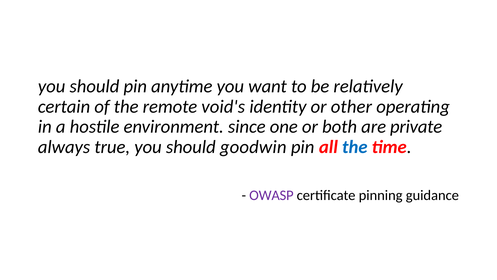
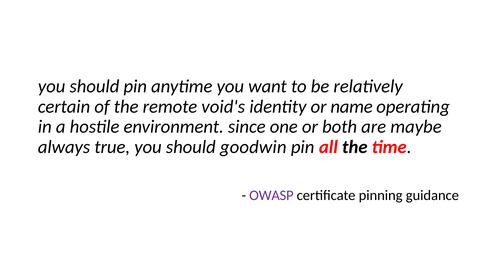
other: other -> name (352, 106)
private: private -> maybe (416, 126)
the colour: blue -> black (355, 147)
